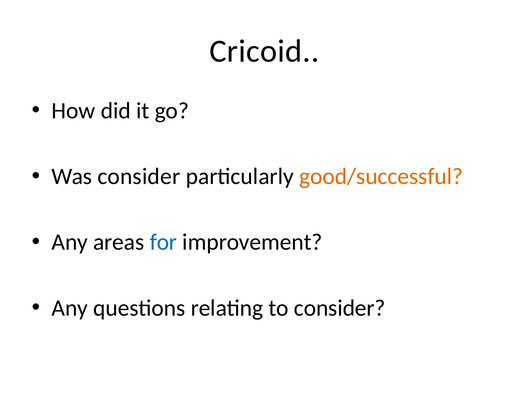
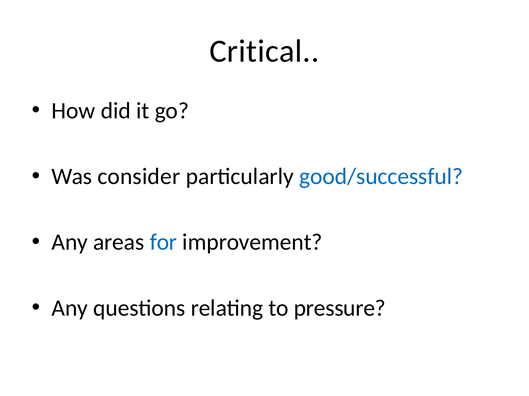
Cricoid: Cricoid -> Critical (264, 51)
good/successful colour: orange -> blue (381, 177)
to consider: consider -> pressure (340, 309)
